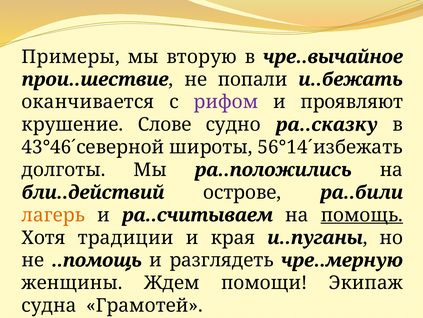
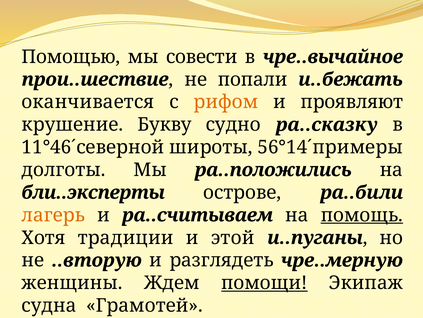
Примеры: Примеры -> Помощью (71, 57)
вторую: вторую -> совести (202, 57)
рифом colour: purple -> orange (226, 102)
Слове: Слове -> Букву (165, 124)
43°46´северной: 43°46´северной -> 11°46´северной (93, 147)
56°14´избежать: 56°14´избежать -> 56°14´примеры (330, 147)
бли..действий: бли..действий -> бли..эксперты (93, 192)
края: края -> этой (233, 237)
..помощь: ..помощь -> ..вторую (97, 260)
помощи underline: none -> present (264, 282)
